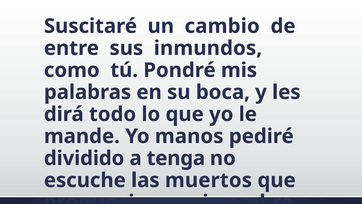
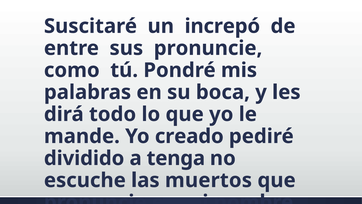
cambio: cambio -> increpó (222, 26)
sus inmundos: inmundos -> pronuncie (208, 48)
manos: manos -> creado (189, 136)
